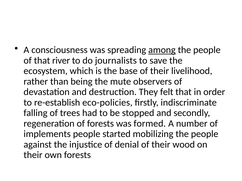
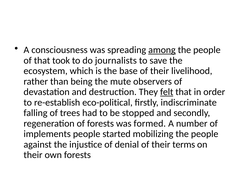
river: river -> took (61, 61)
felt underline: none -> present (167, 92)
eco-policies: eco-policies -> eco-political (107, 103)
wood: wood -> terms (184, 145)
